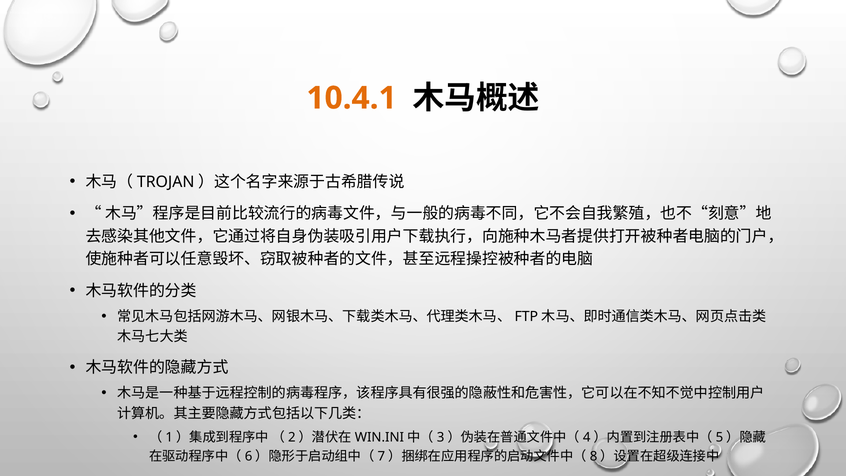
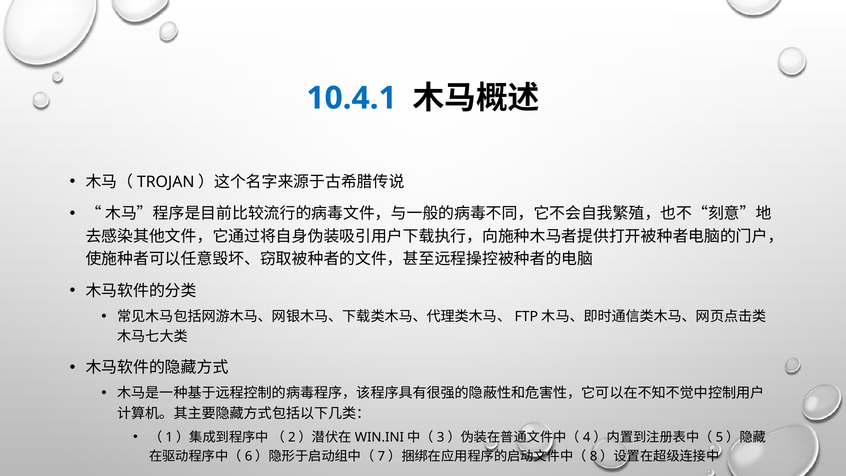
10.4.1 colour: orange -> blue (352, 98)
